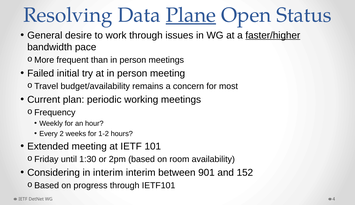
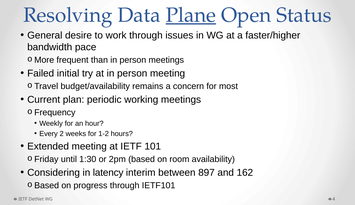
faster/higher underline: present -> none (273, 35)
in interim: interim -> latency (108, 172)
901: 901 -> 897 (206, 172)
152: 152 -> 162 (245, 172)
